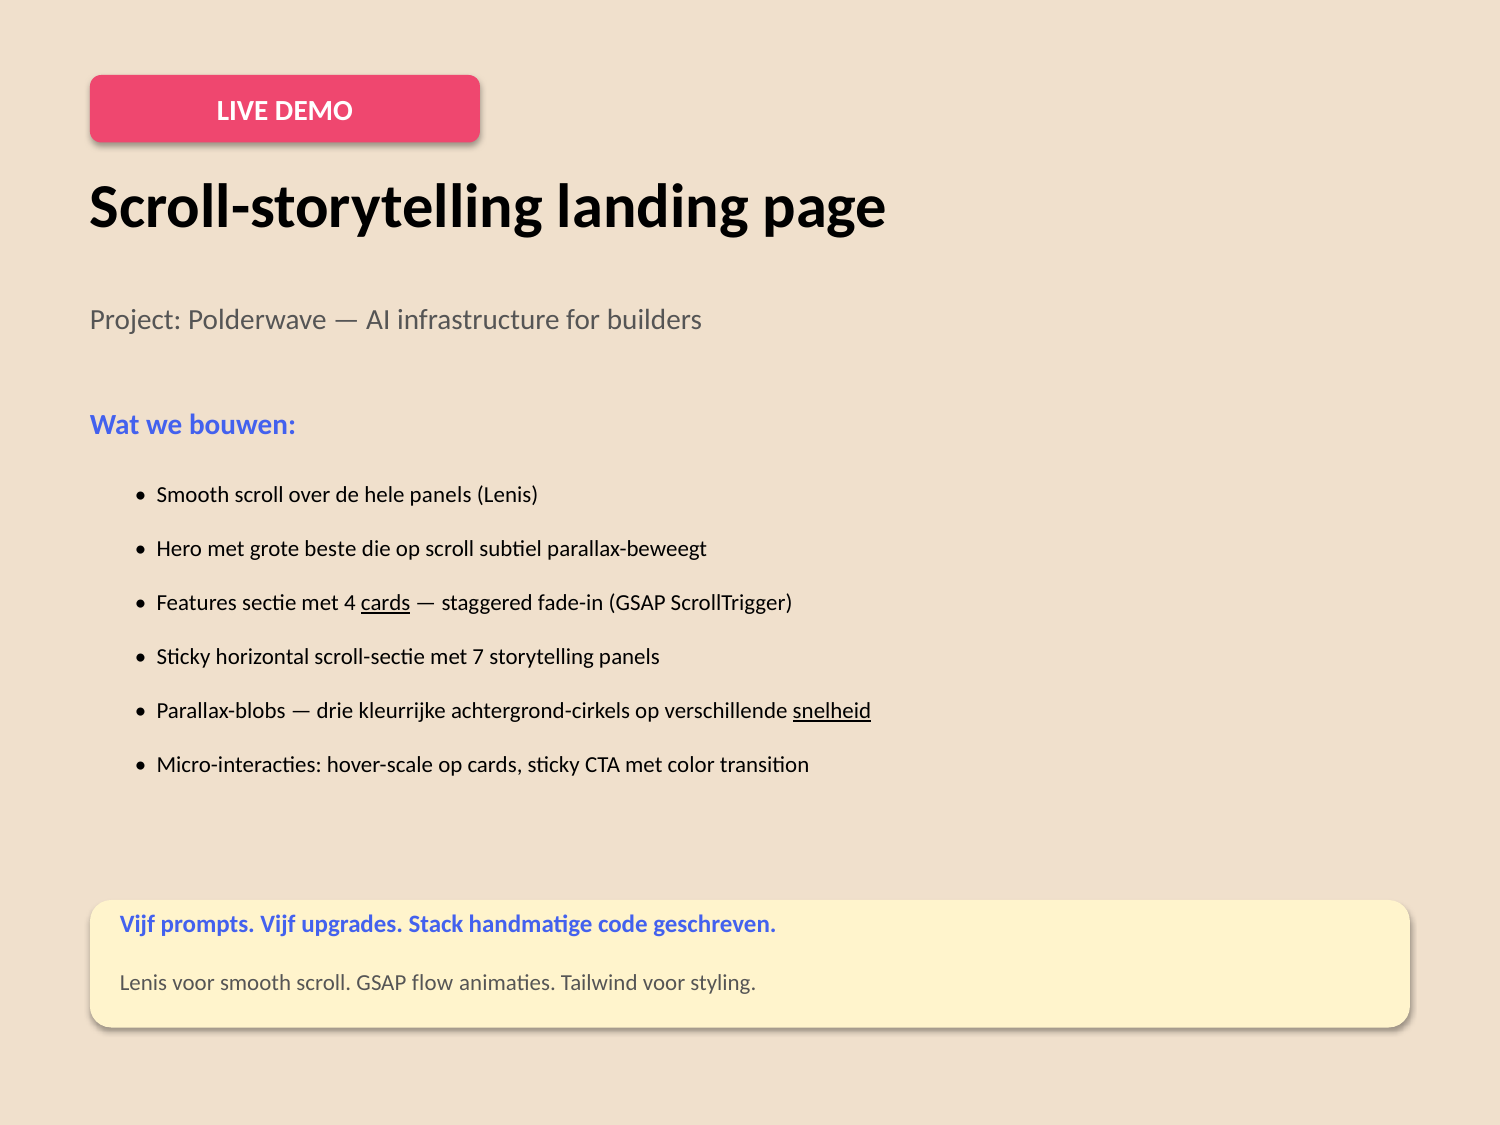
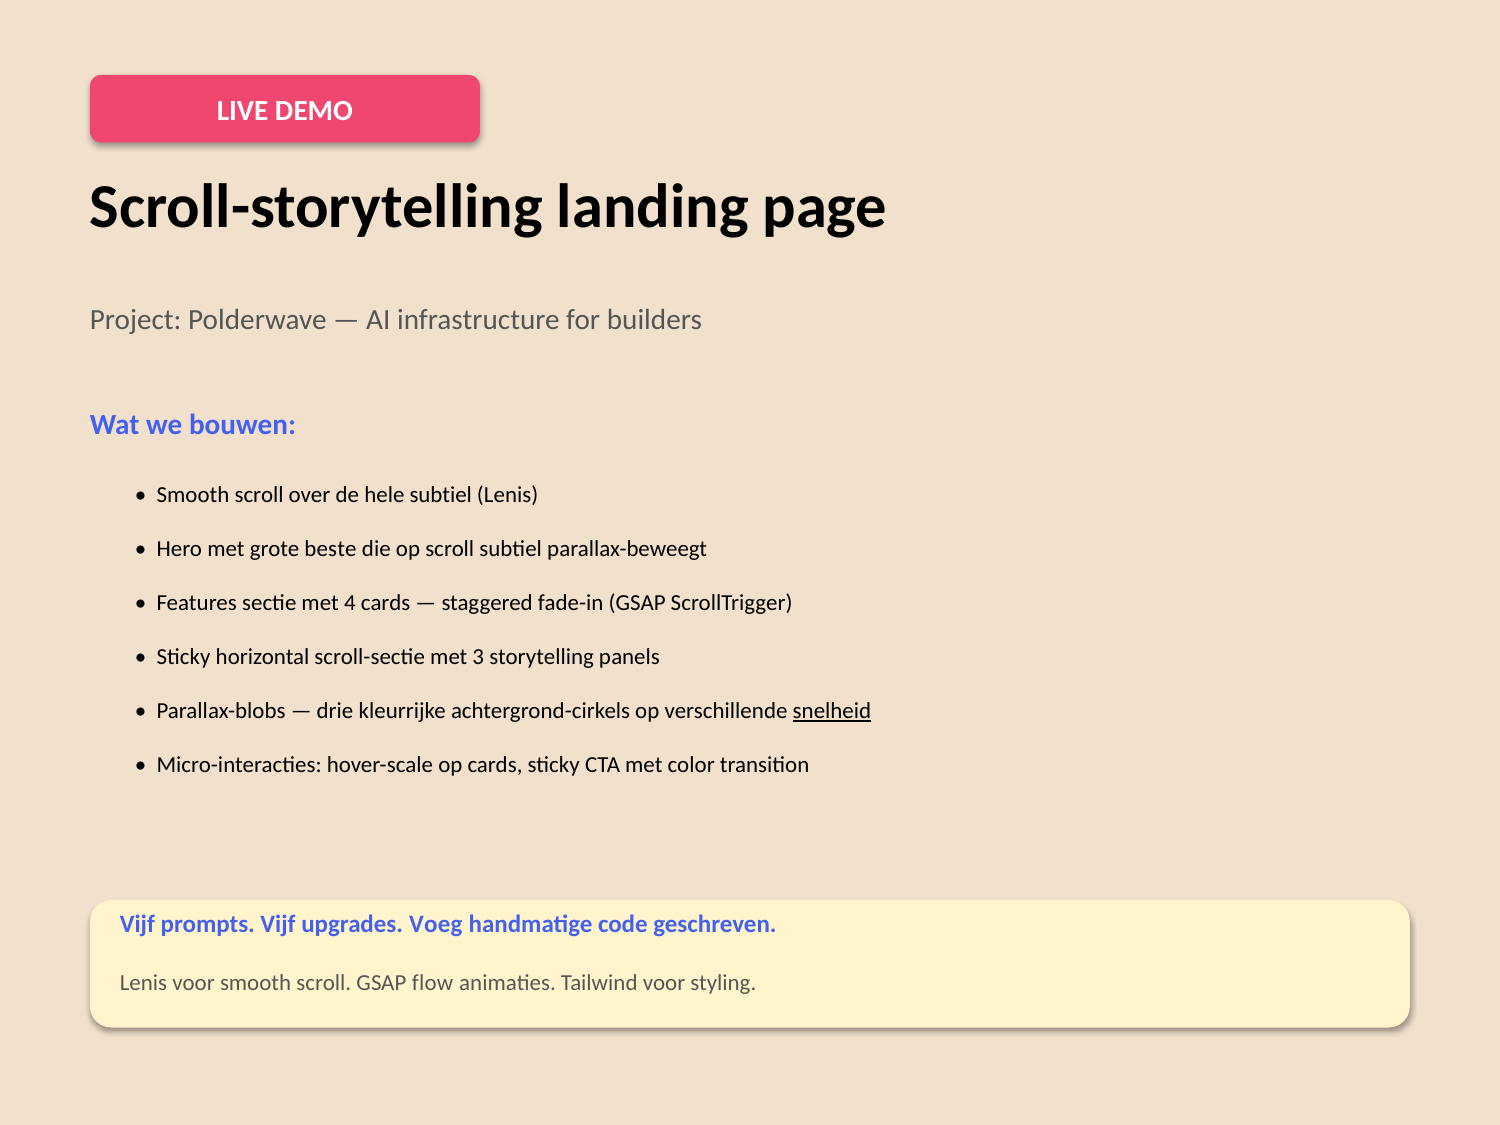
hele panels: panels -> subtiel (441, 495)
cards underline: present -> none (386, 603)
7: 7 -> 3 (478, 657)
Stack: Stack -> Voeg (436, 924)
